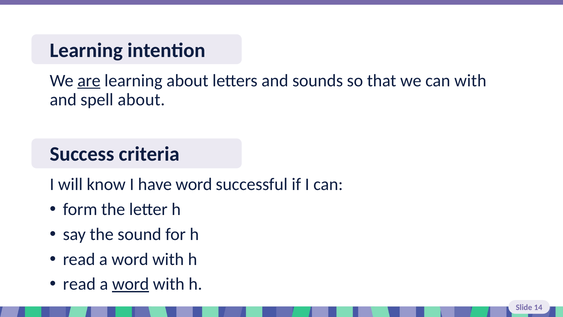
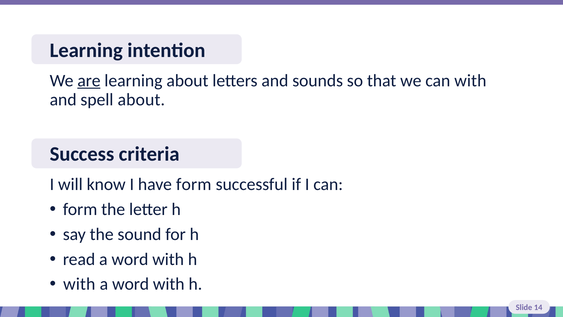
have word: word -> form (194, 184)
read: read -> with (79, 284)
word underline: present -> none (131, 284)
